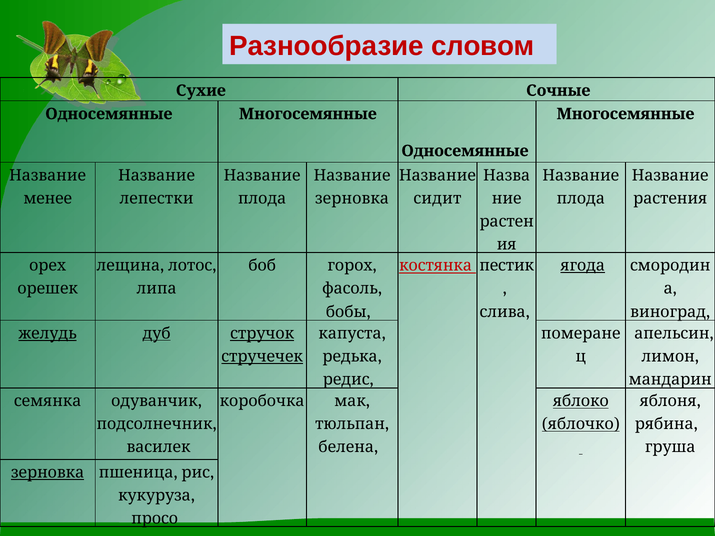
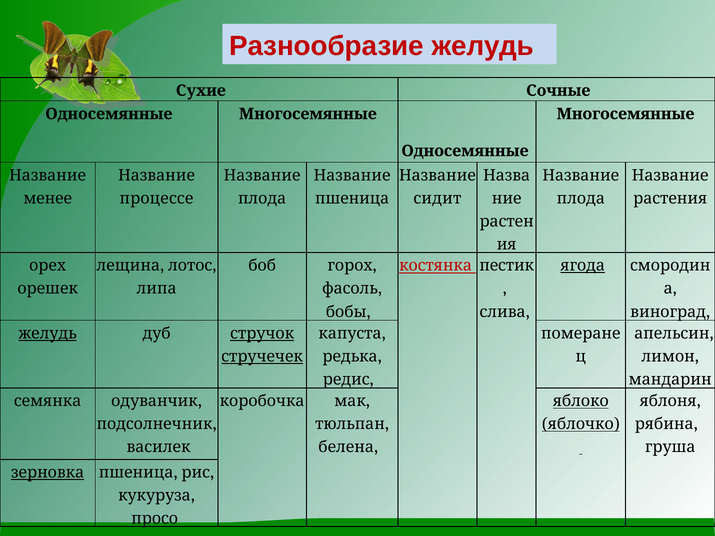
Разнообразие словом: словом -> желудь (483, 46)
лепестки: лепестки -> процессе (156, 199)
зерновка: зерновка -> пшеница (352, 199)
дуб underline: present -> none (157, 334)
